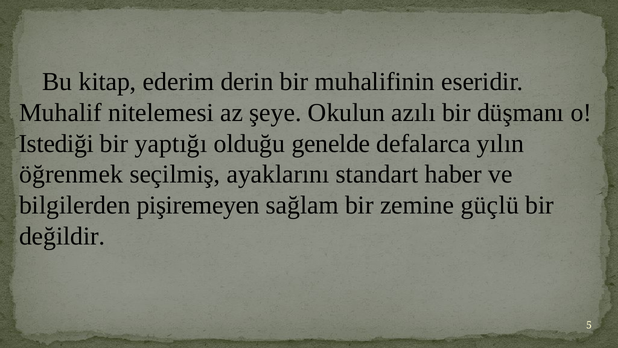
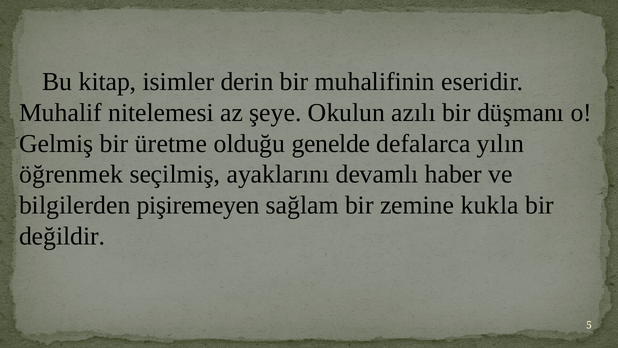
ederim: ederim -> isimler (179, 82)
Istediği: Istediği -> Gelmiş (56, 143)
yaptığı: yaptığı -> üretme (171, 143)
standart: standart -> devamlı (377, 174)
güçlü: güçlü -> kukla (490, 205)
